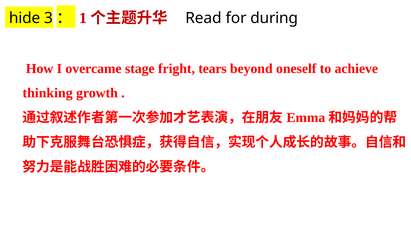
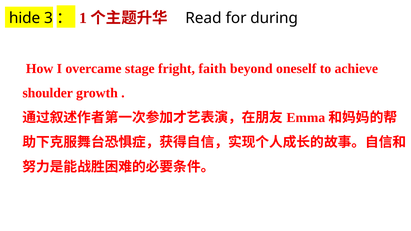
tears: tears -> faith (212, 69)
thinking: thinking -> shoulder (48, 93)
